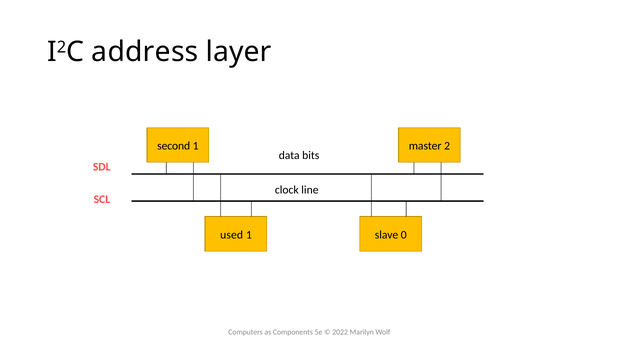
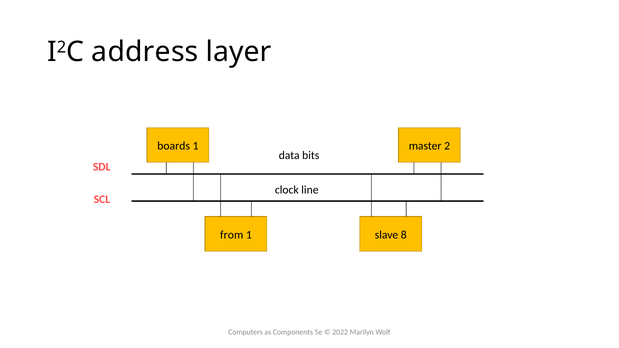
second: second -> boards (174, 146)
used: used -> from (232, 235)
0: 0 -> 8 (404, 235)
